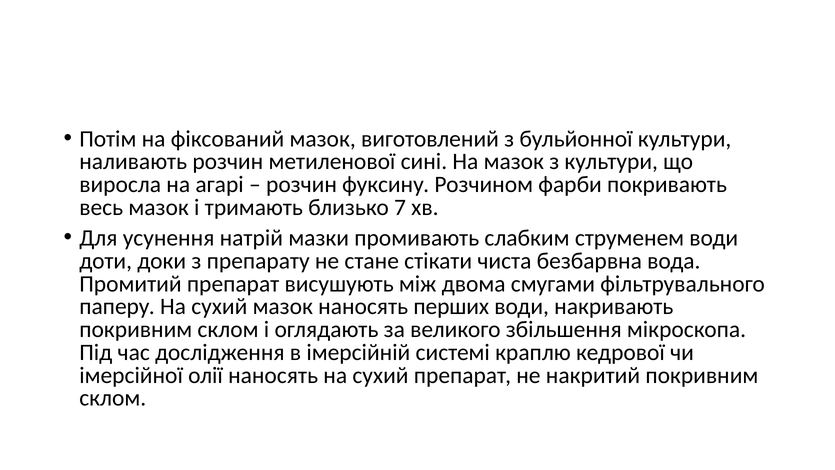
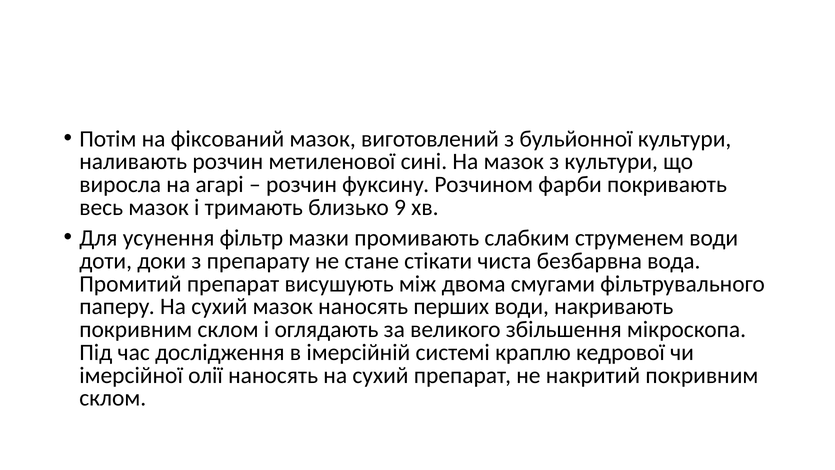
7: 7 -> 9 (400, 207)
натрій: натрій -> фільтр (251, 238)
